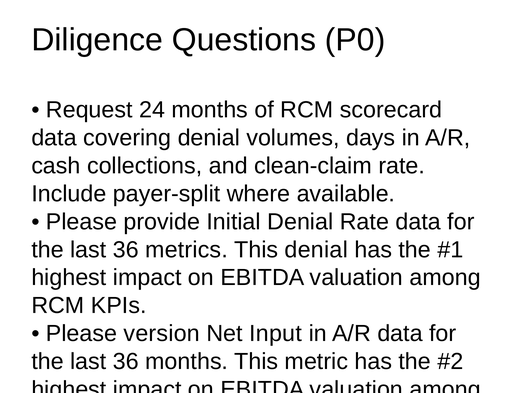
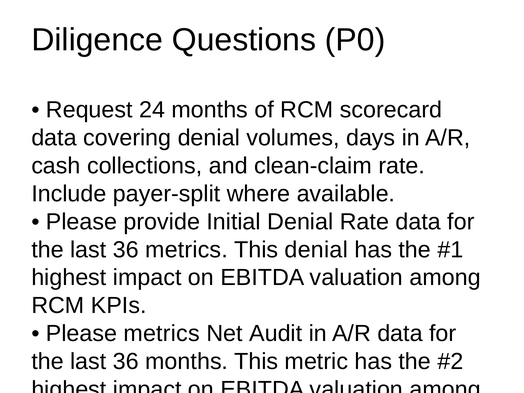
Please version: version -> metrics (162, 334)
Input: Input -> Audit (276, 334)
